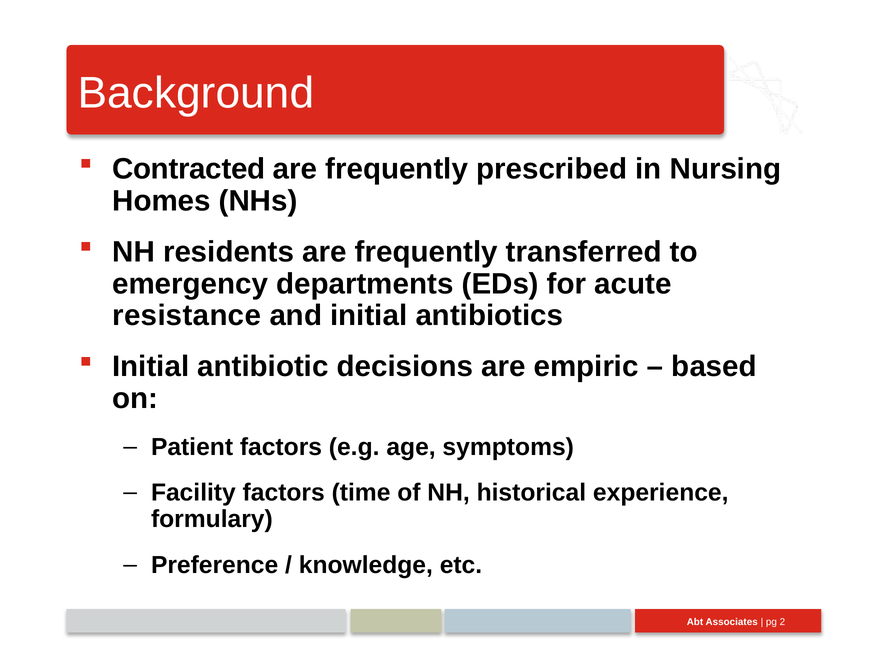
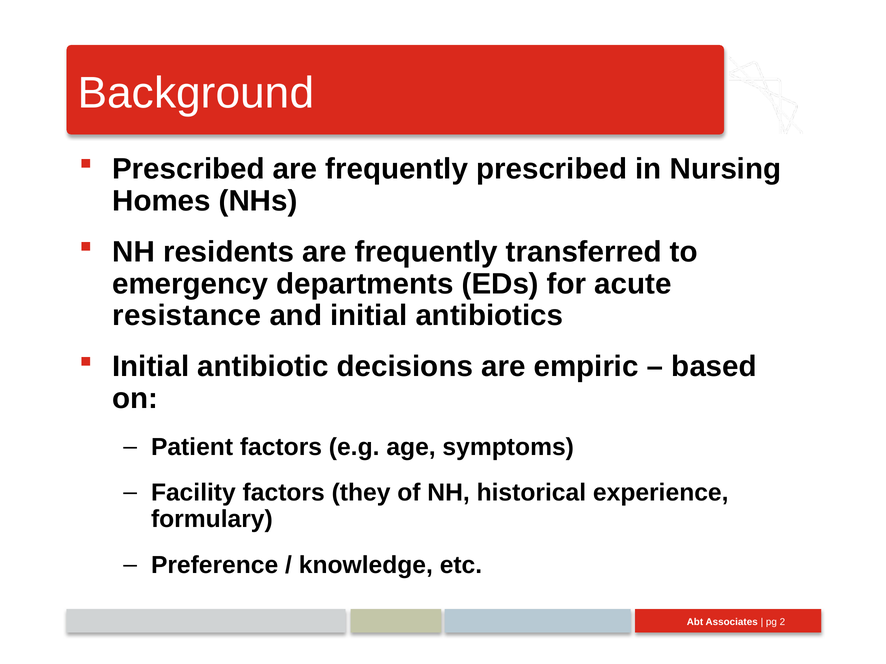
Contracted: Contracted -> Prescribed (188, 169)
time: time -> they (361, 493)
